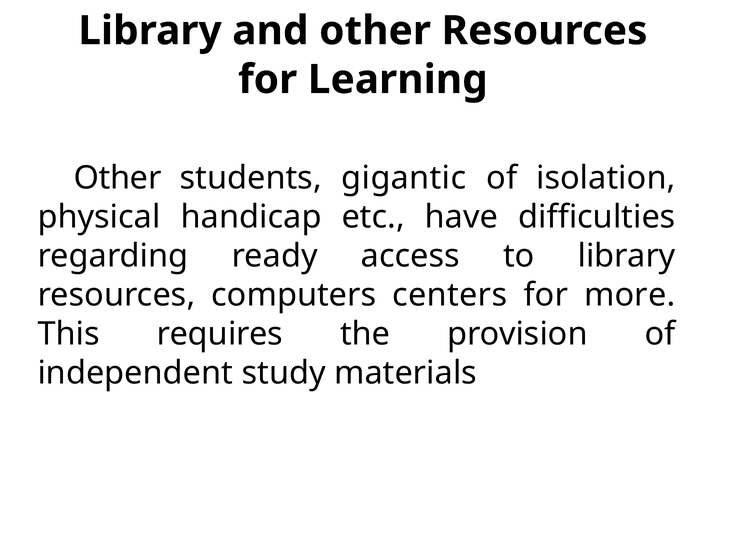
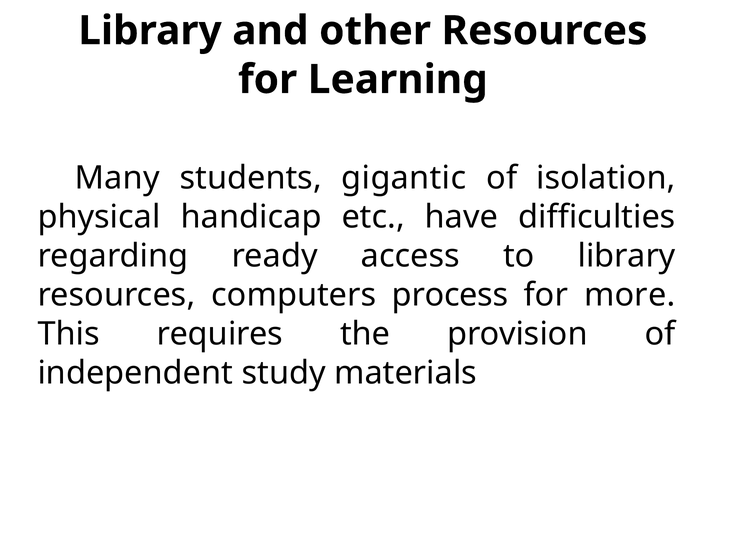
Other: Other -> Many (117, 178)
centers: centers -> process (450, 295)
